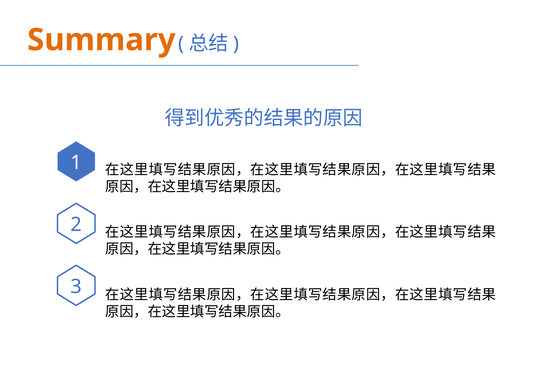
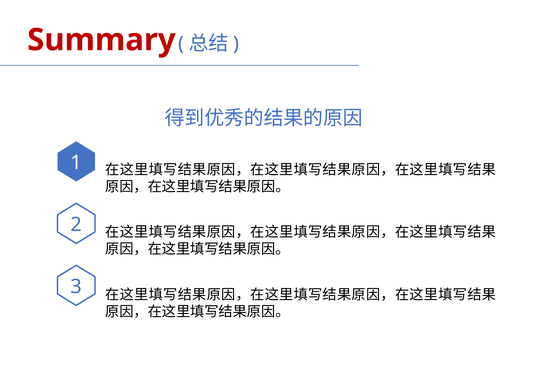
Summary colour: orange -> red (101, 40)
